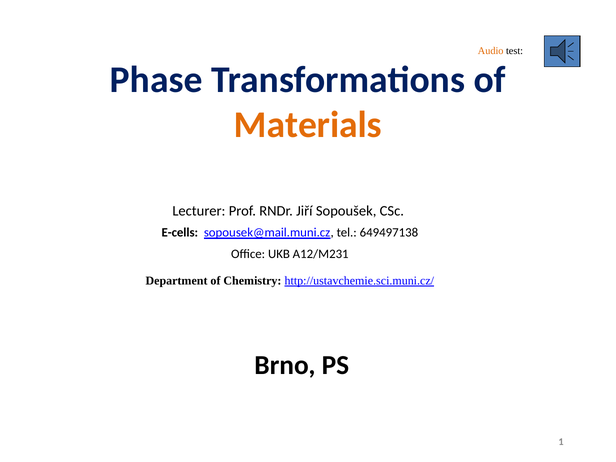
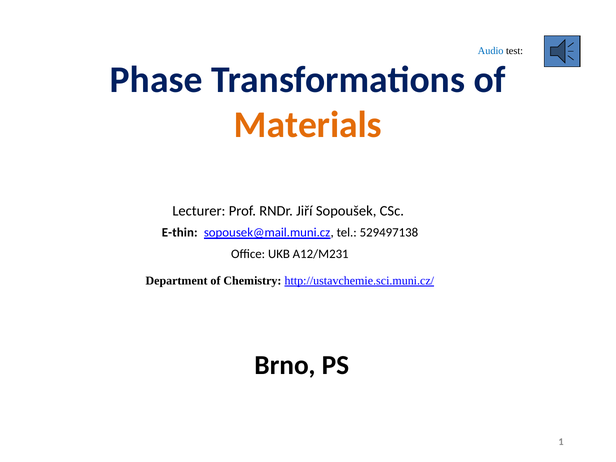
Audio colour: orange -> blue (491, 51)
E-cells: E-cells -> E-thin (180, 233)
649497138: 649497138 -> 529497138 (389, 233)
